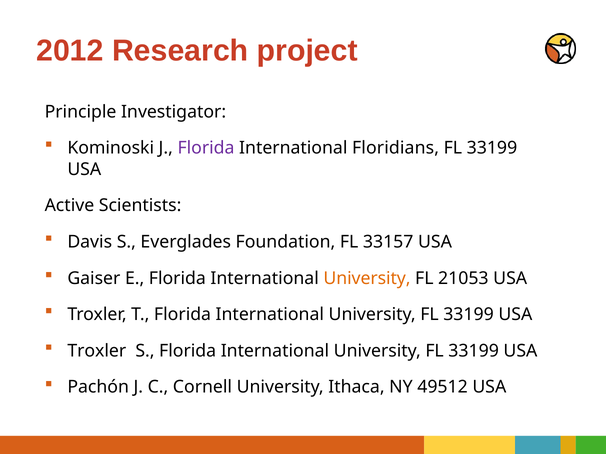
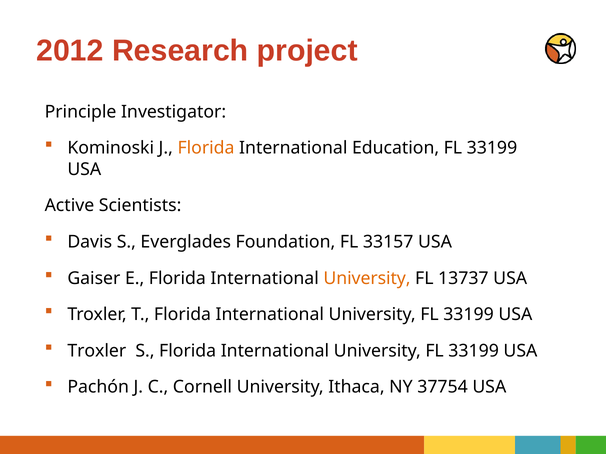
Florida colour: purple -> orange (206, 148)
Floridians: Floridians -> Education (396, 148)
21053: 21053 -> 13737 (463, 278)
49512: 49512 -> 37754 (443, 388)
